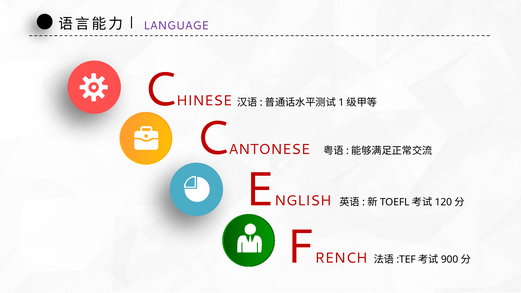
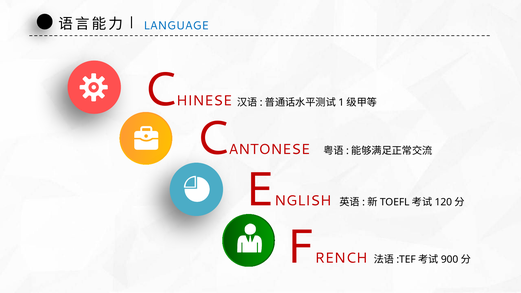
LANGUAGE colour: purple -> blue (176, 26)
